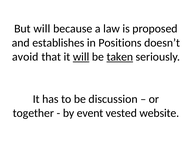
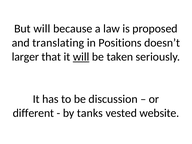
establishes: establishes -> translating (58, 43)
avoid: avoid -> larger (25, 57)
taken underline: present -> none (120, 57)
together: together -> different (33, 113)
event: event -> tanks (90, 113)
